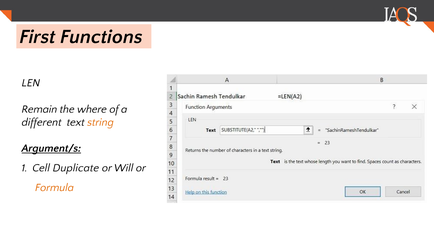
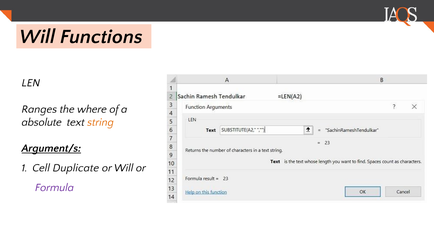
First: First -> Will (38, 37)
Remain: Remain -> Ranges (39, 109)
different: different -> absolute (42, 122)
Formula colour: orange -> purple (54, 188)
